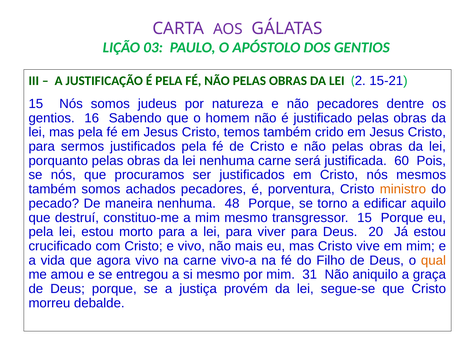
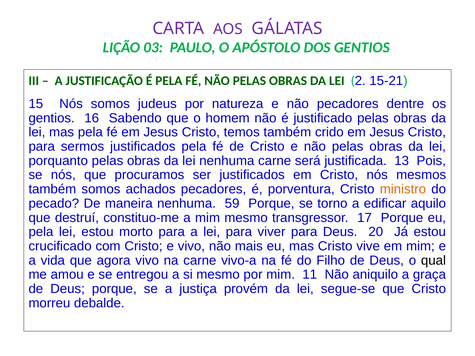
60: 60 -> 13 (402, 161)
48: 48 -> 59 (232, 204)
transgressor 15: 15 -> 17 (365, 218)
qual colour: orange -> black (433, 261)
31: 31 -> 11 (310, 275)
